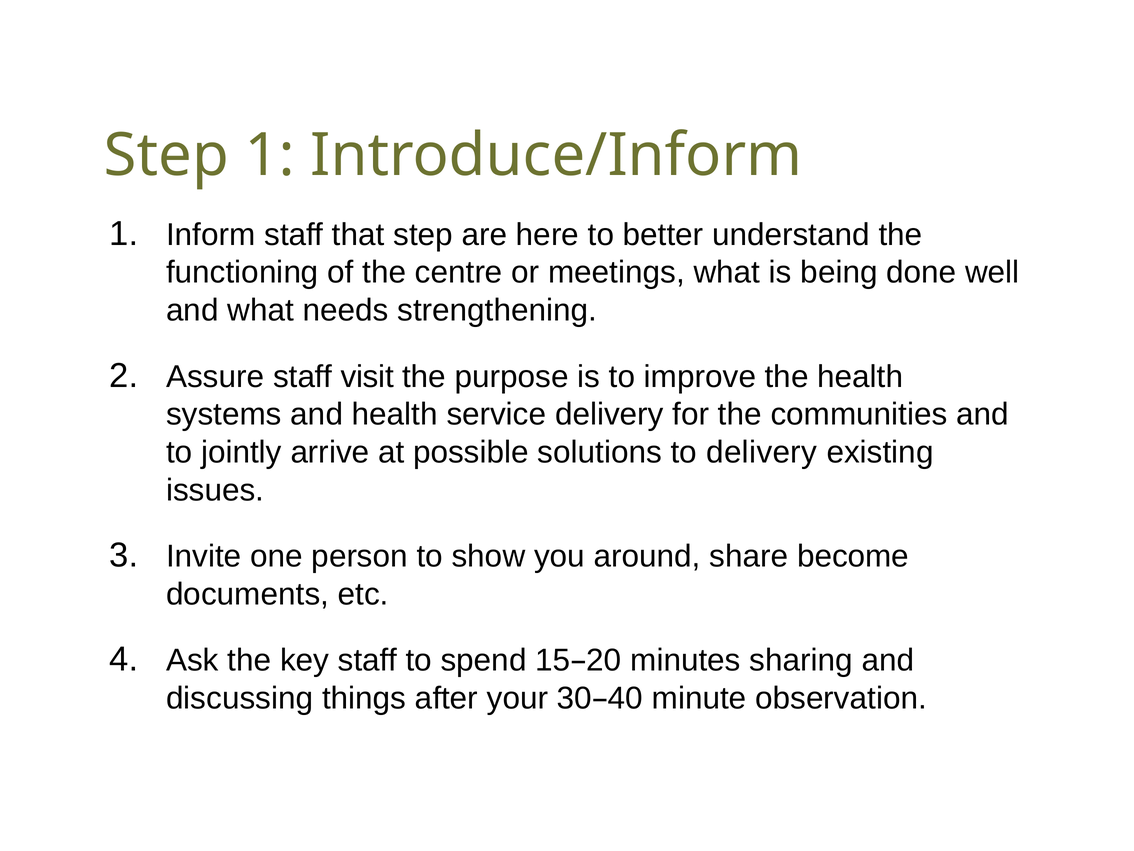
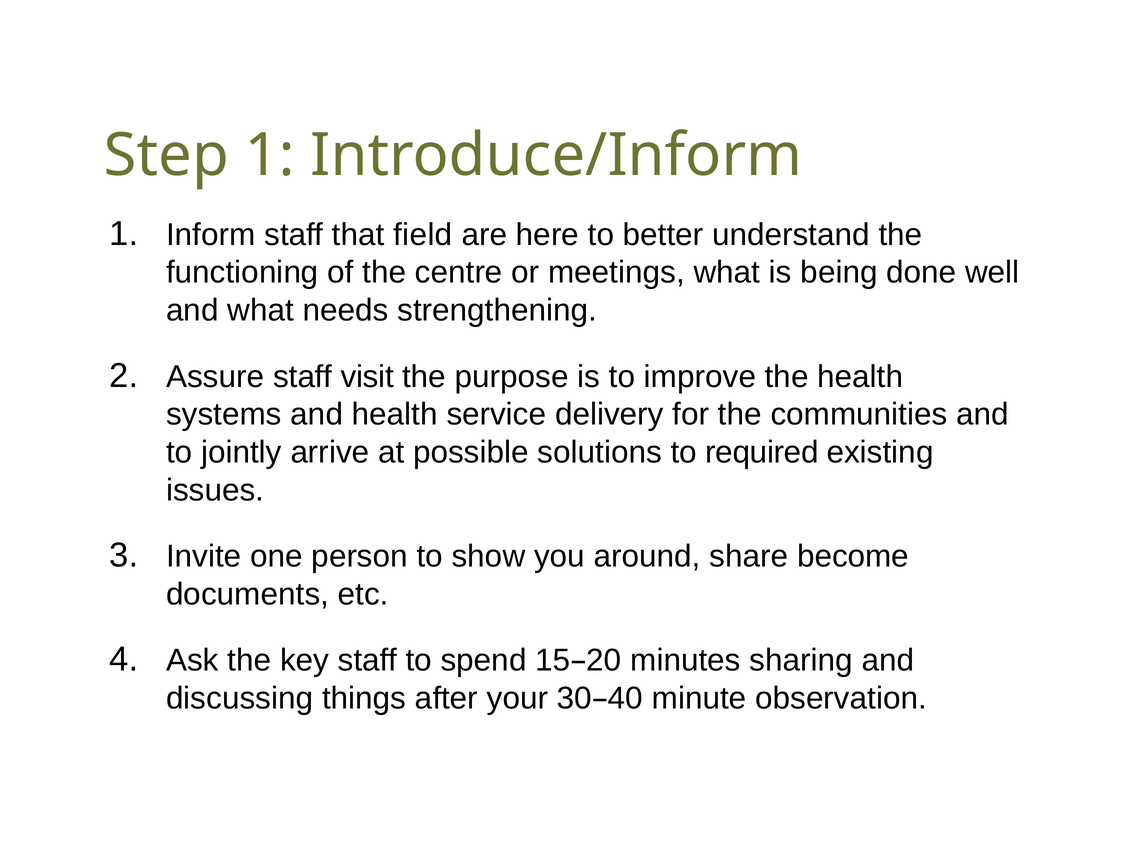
that step: step -> field (423, 235)
to delivery: delivery -> required (762, 452)
